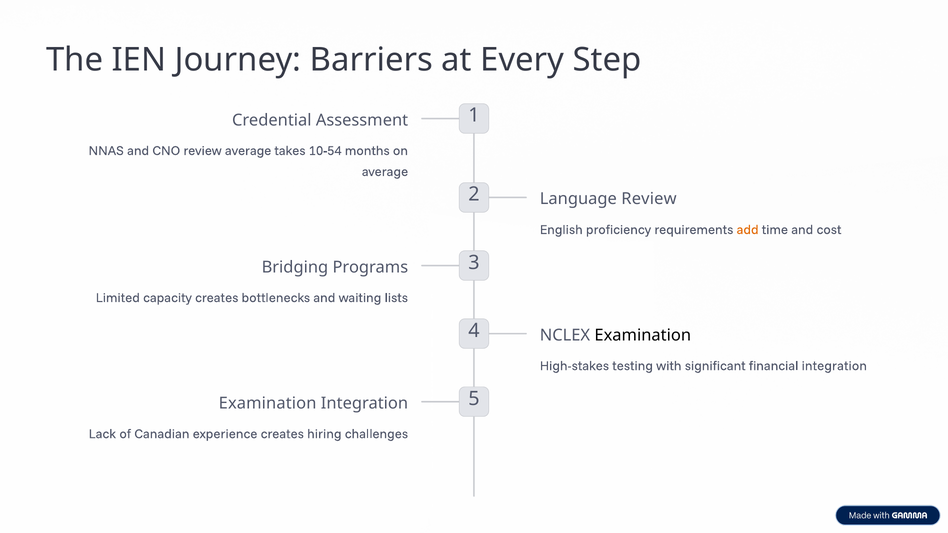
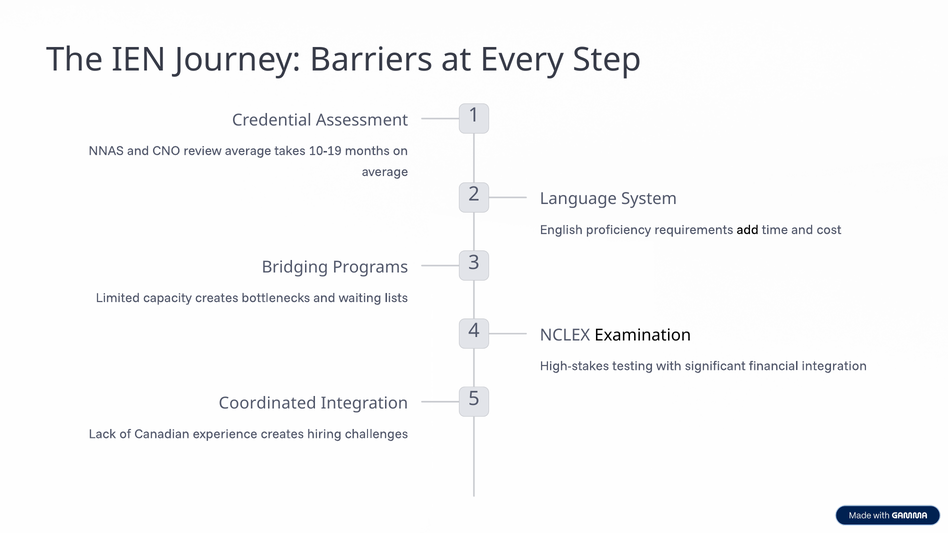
10-54: 10-54 -> 10-19 (325, 151)
Language Review: Review -> System (649, 199)
add colour: orange -> black (748, 230)
Examination: Examination -> Coordinated (268, 403)
